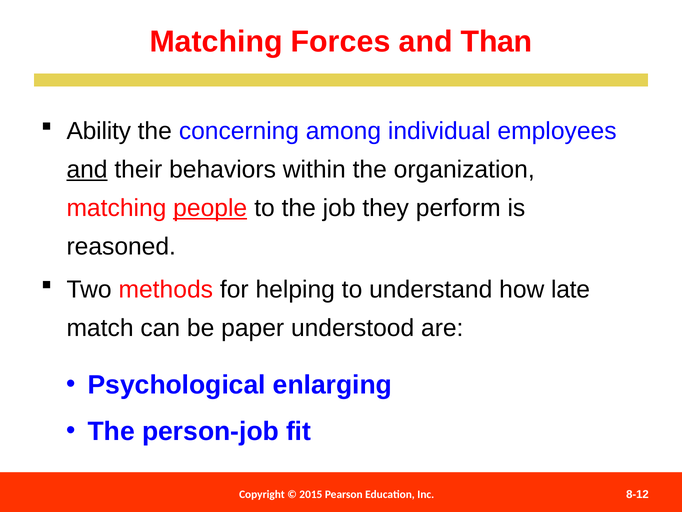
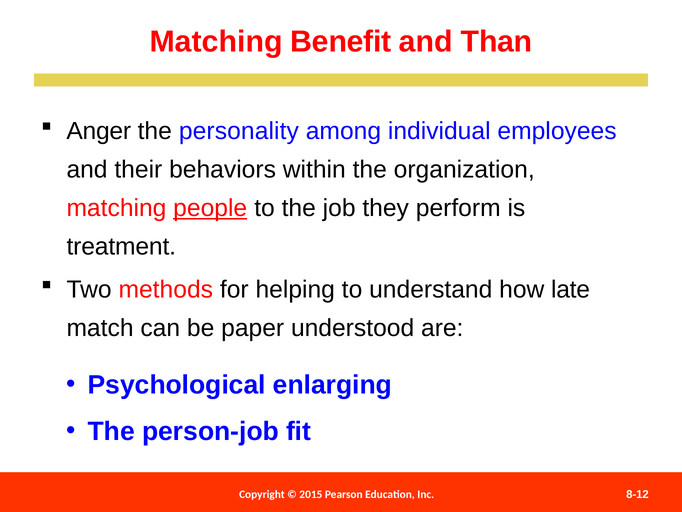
Forces: Forces -> Benefit (341, 42)
Ability: Ability -> Anger (99, 131)
concerning: concerning -> personality (239, 131)
and underline: present -> none (87, 169)
reasoned: reasoned -> treatment (121, 246)
